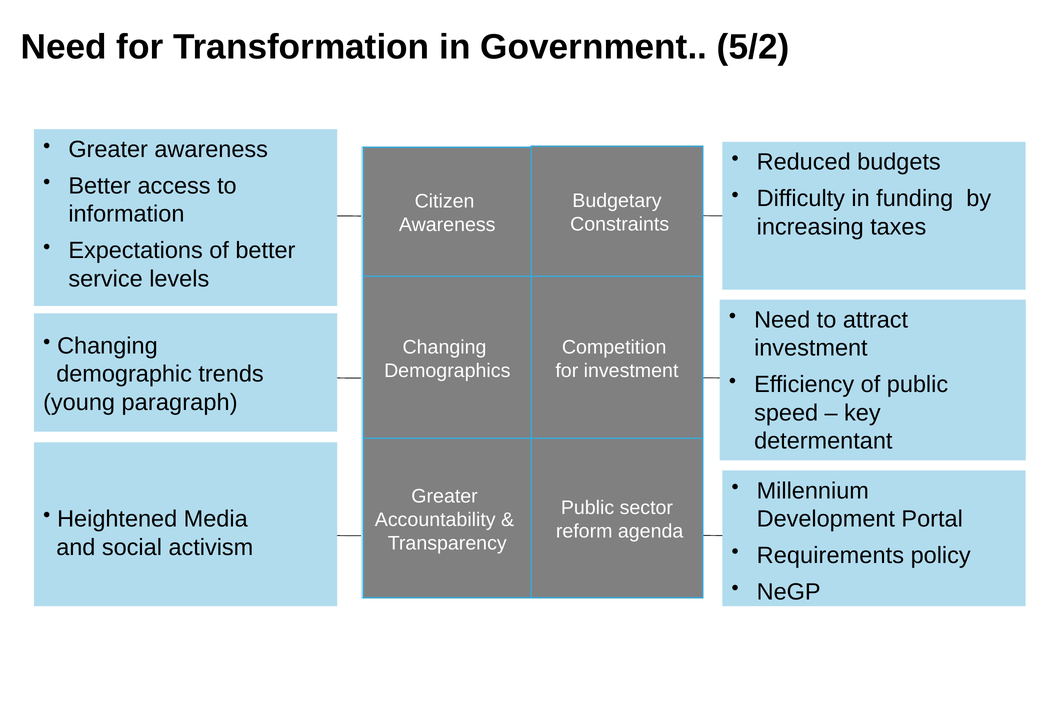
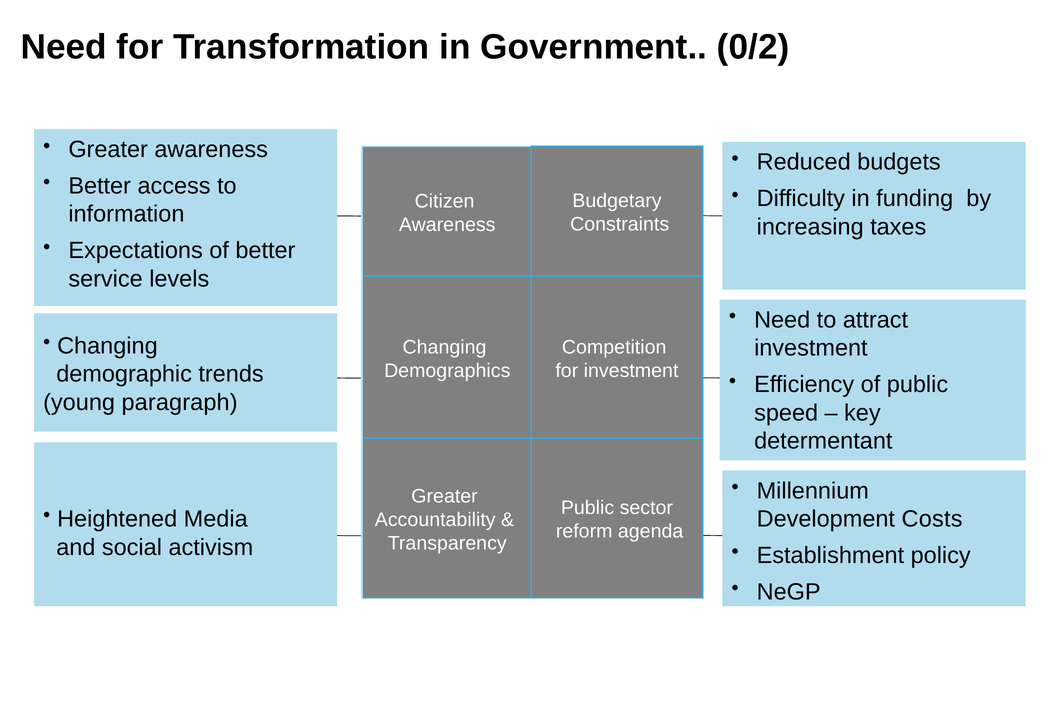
5/2: 5/2 -> 0/2 (753, 47)
Portal: Portal -> Costs (932, 519)
Requirements: Requirements -> Establishment (830, 555)
